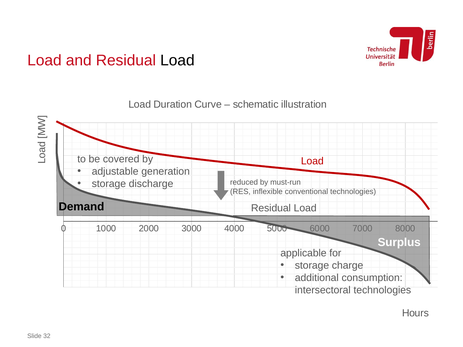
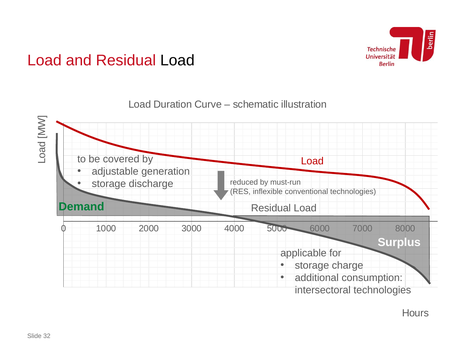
Demand colour: black -> green (81, 207)
